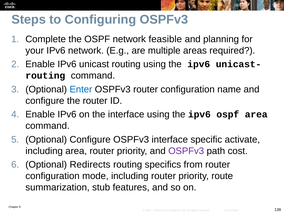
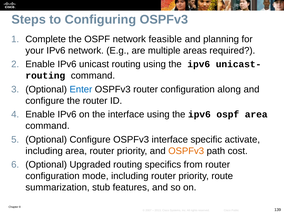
name: name -> along (229, 89)
OSPFv3 colour: purple -> orange (186, 151)
Redirects: Redirects -> Upgraded (90, 165)
